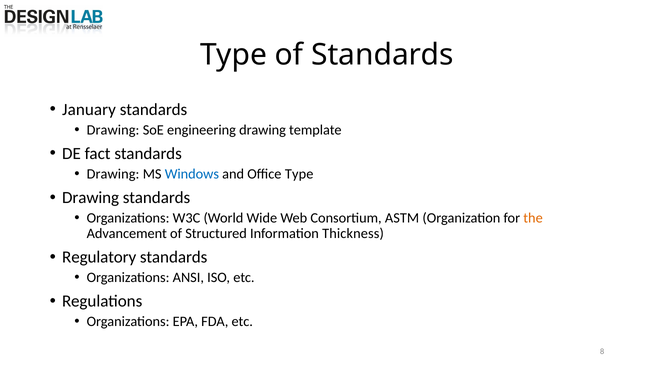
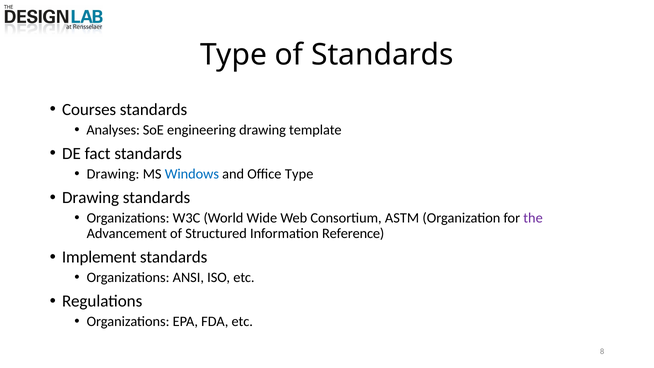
January: January -> Courses (89, 109)
Drawing: Drawing -> Analyses (113, 130)
the colour: orange -> purple (533, 218)
Thickness: Thickness -> Reference (353, 233)
Regulatory: Regulatory -> Implement (99, 257)
